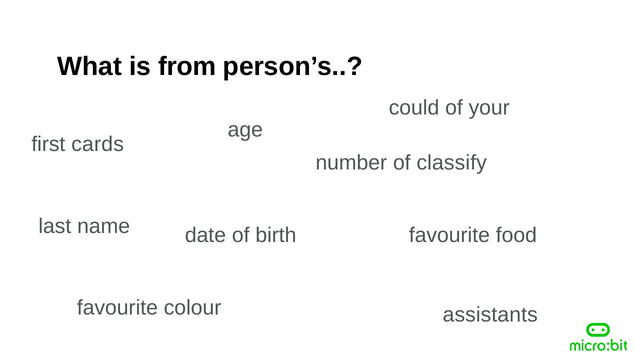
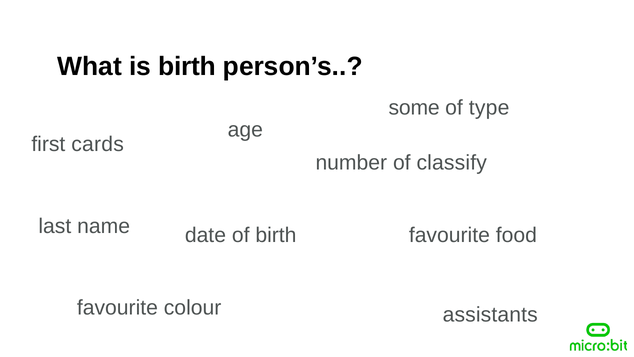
is from: from -> birth (187, 66)
could: could -> some (414, 108)
your: your -> type (489, 108)
